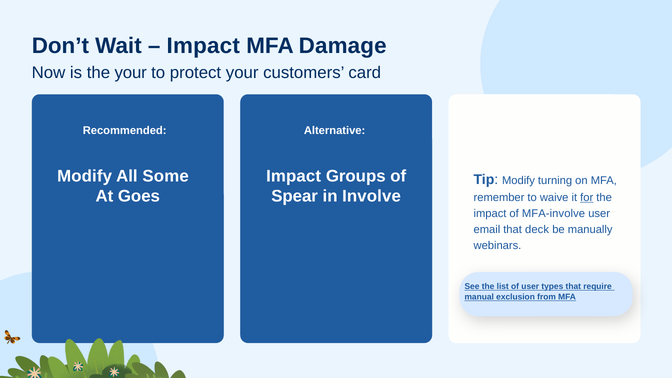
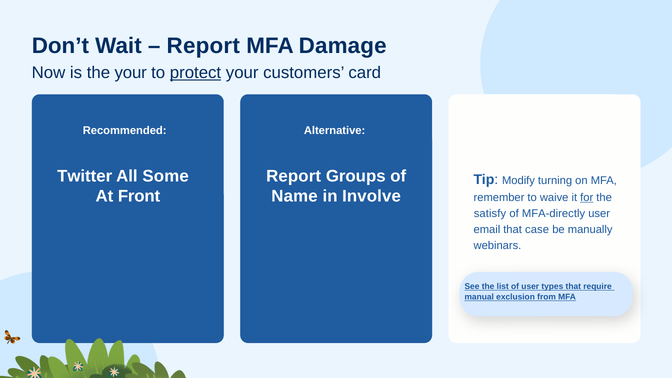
Impact: Impact -> Report (203, 46)
protect underline: none -> present (196, 73)
Modify: Modify -> Twitter (85, 176)
Impact: Impact -> Report (294, 176)
Goes: Goes -> Front (139, 196)
Spear: Spear -> Name (294, 196)
impact: impact -> satisfy (490, 214)
MFA-involve: MFA-involve -> MFA-directly (554, 214)
deck: deck -> case (537, 230)
